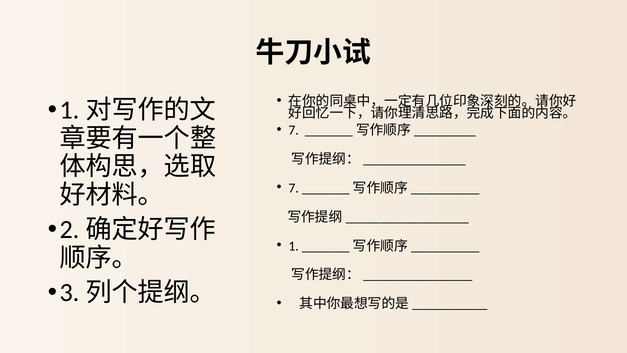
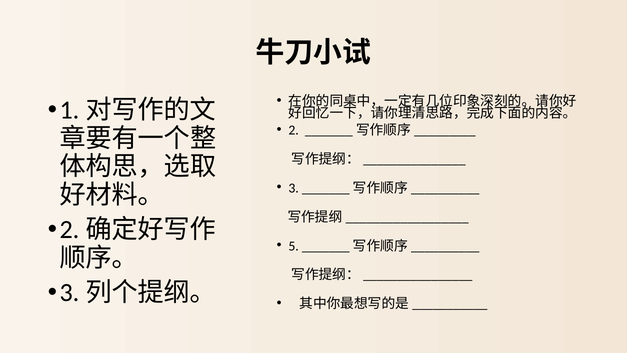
7: 7 -> 2 (294, 130)
7: 7 -> 3 (294, 188)
1: 1 -> 5 (294, 246)
